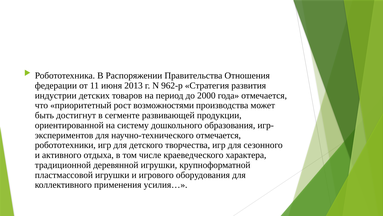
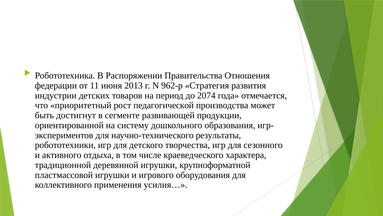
2000: 2000 -> 2074 (206, 95)
возможностями: возможностями -> педагогической (164, 105)
научно-технического отмечается: отмечается -> результаты (218, 135)
